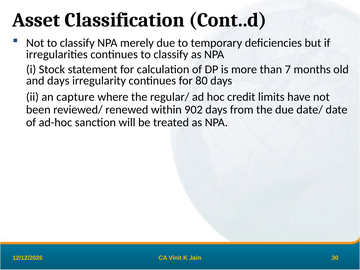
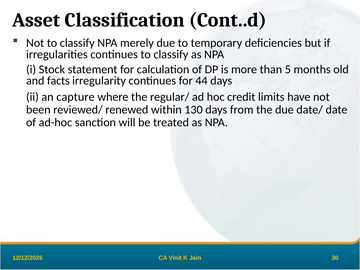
7: 7 -> 5 (288, 69)
and days: days -> facts (58, 81)
80: 80 -> 44 (202, 81)
902: 902 -> 130 (194, 110)
